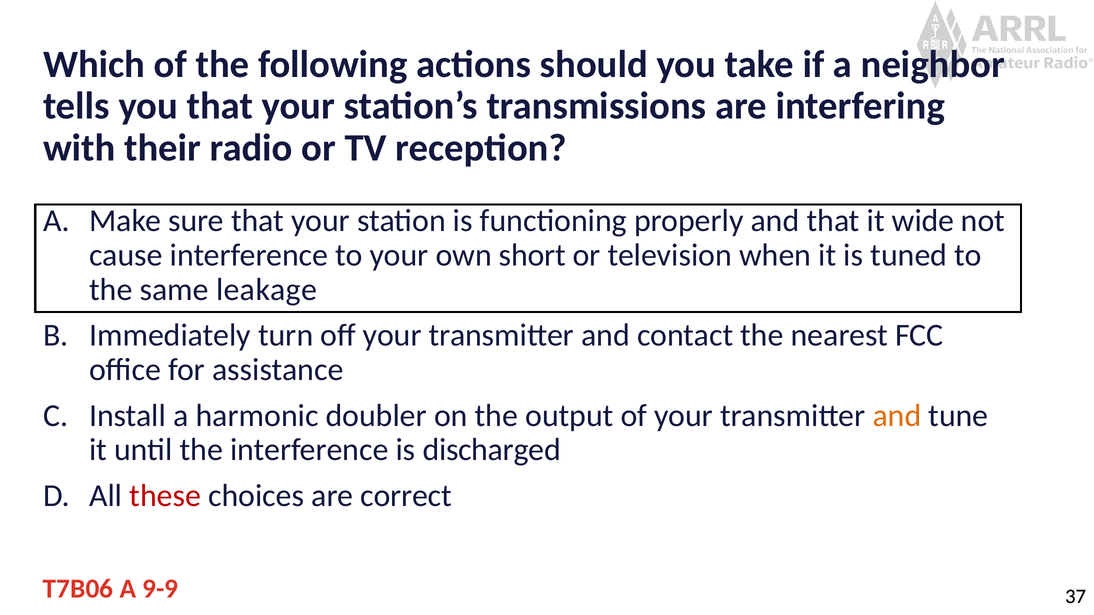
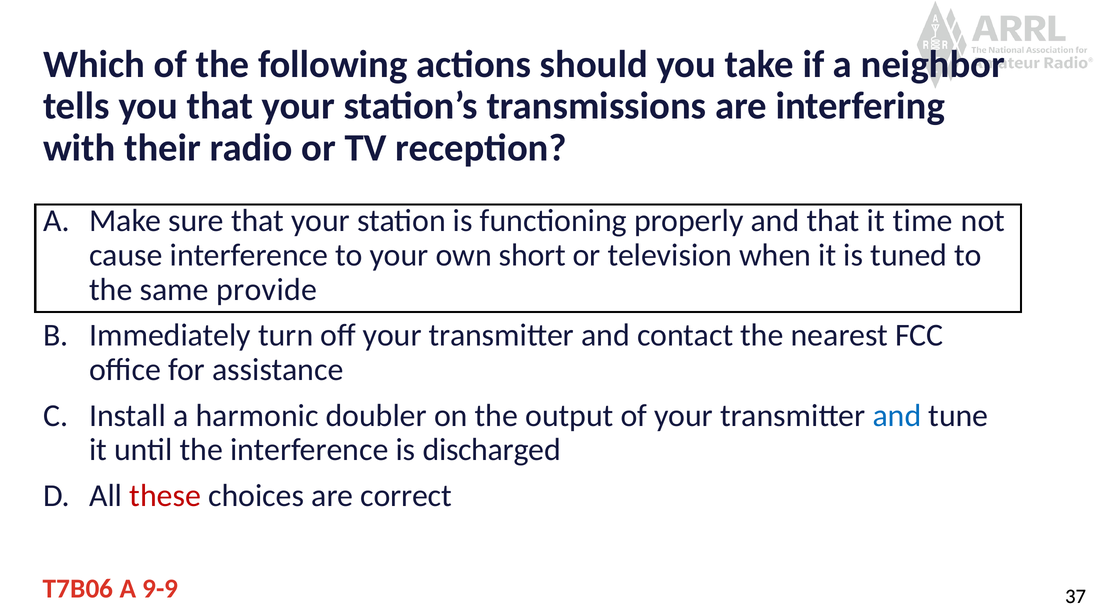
wide: wide -> time (923, 221)
leakage: leakage -> provide (267, 290)
and colour: orange -> blue (897, 416)
